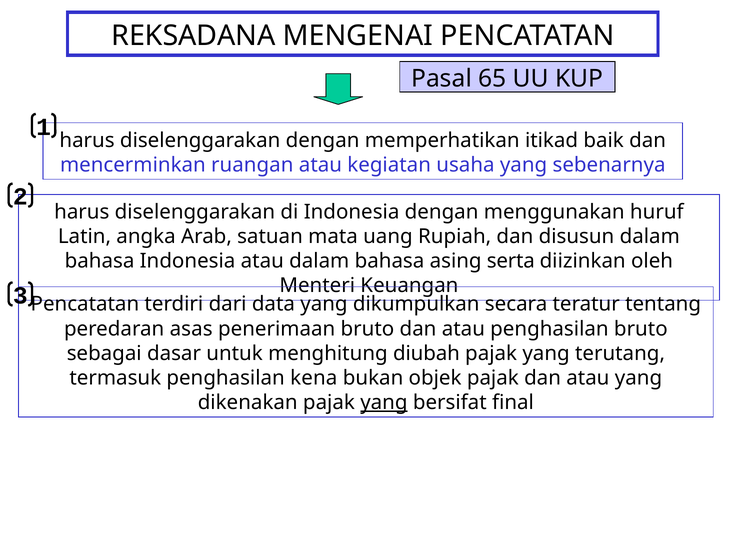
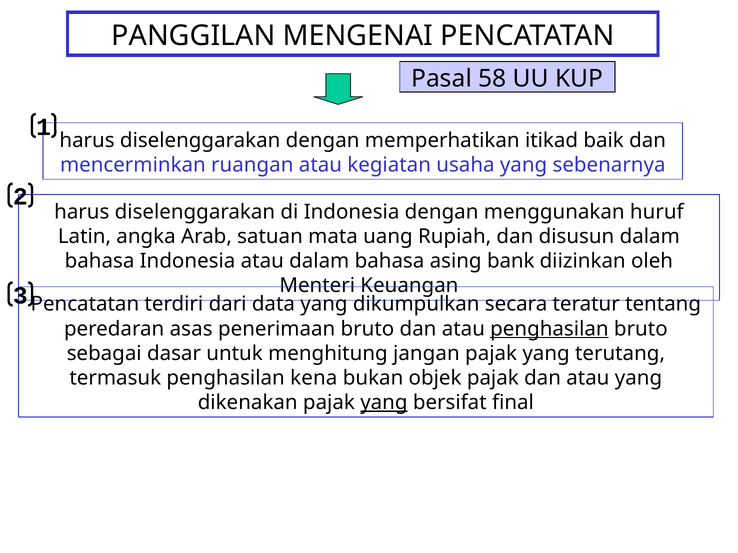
REKSADANA: REKSADANA -> PANGGILAN (193, 36)
65: 65 -> 58 (492, 79)
serta: serta -> bank (511, 261)
penghasilan underline: none -> present (549, 329)
diubah: diubah -> jangan (426, 354)
